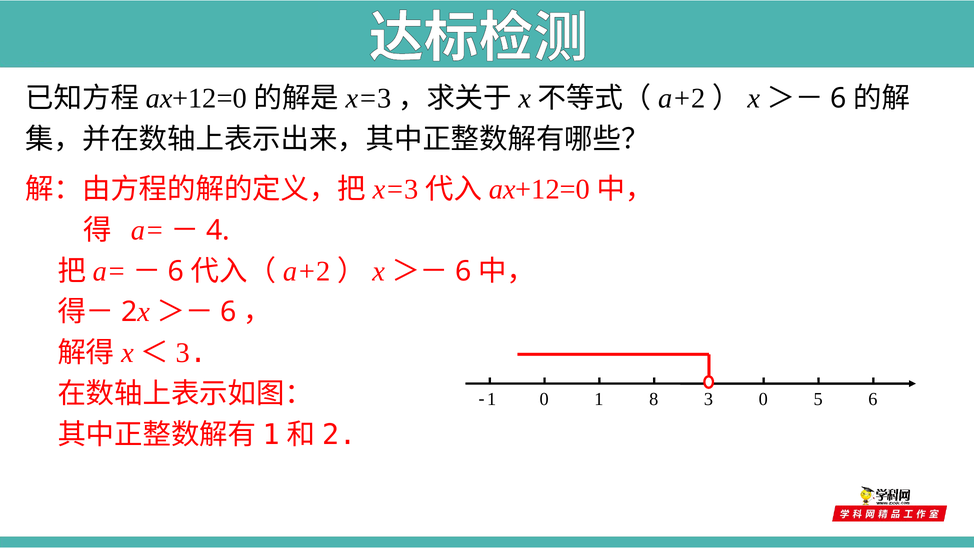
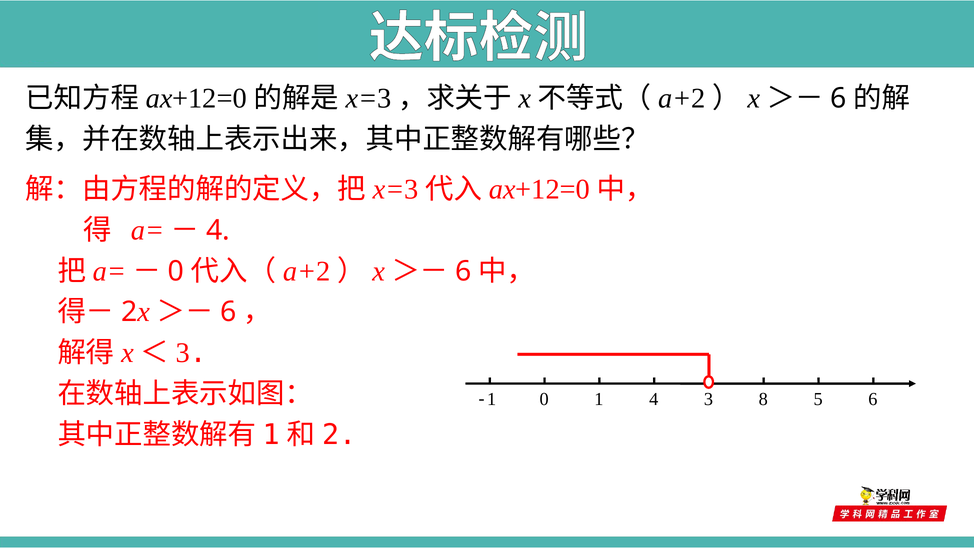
6: 6 -> 0 (176, 271)
1 8: 8 -> 4 (654, 399)
3 0: 0 -> 8 (763, 399)
